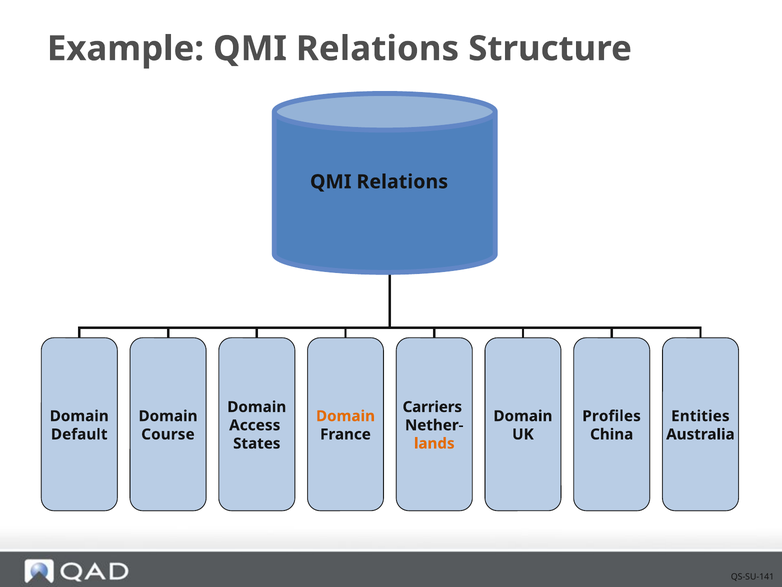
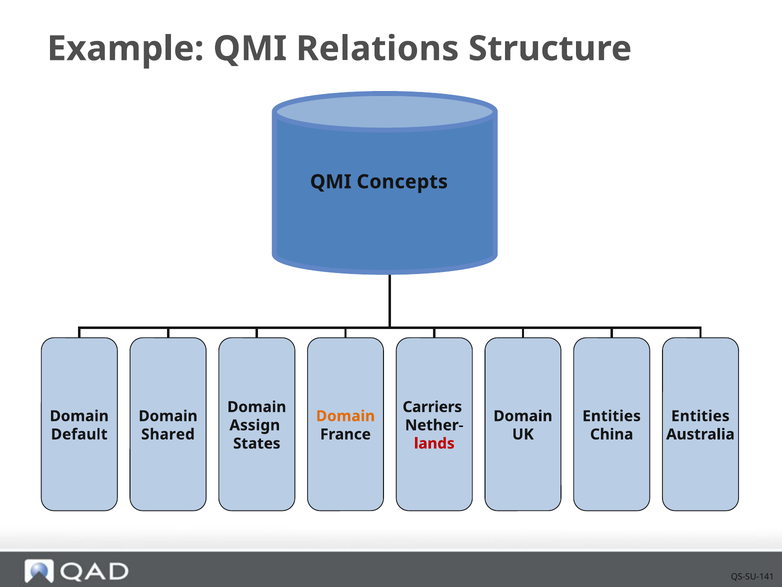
Relations: Relations -> Concepts (402, 182)
Profiles: Profiles -> Entities (612, 416)
Access: Access -> Assign (255, 425)
Course: Course -> Shared (168, 434)
lands colour: orange -> red (434, 443)
